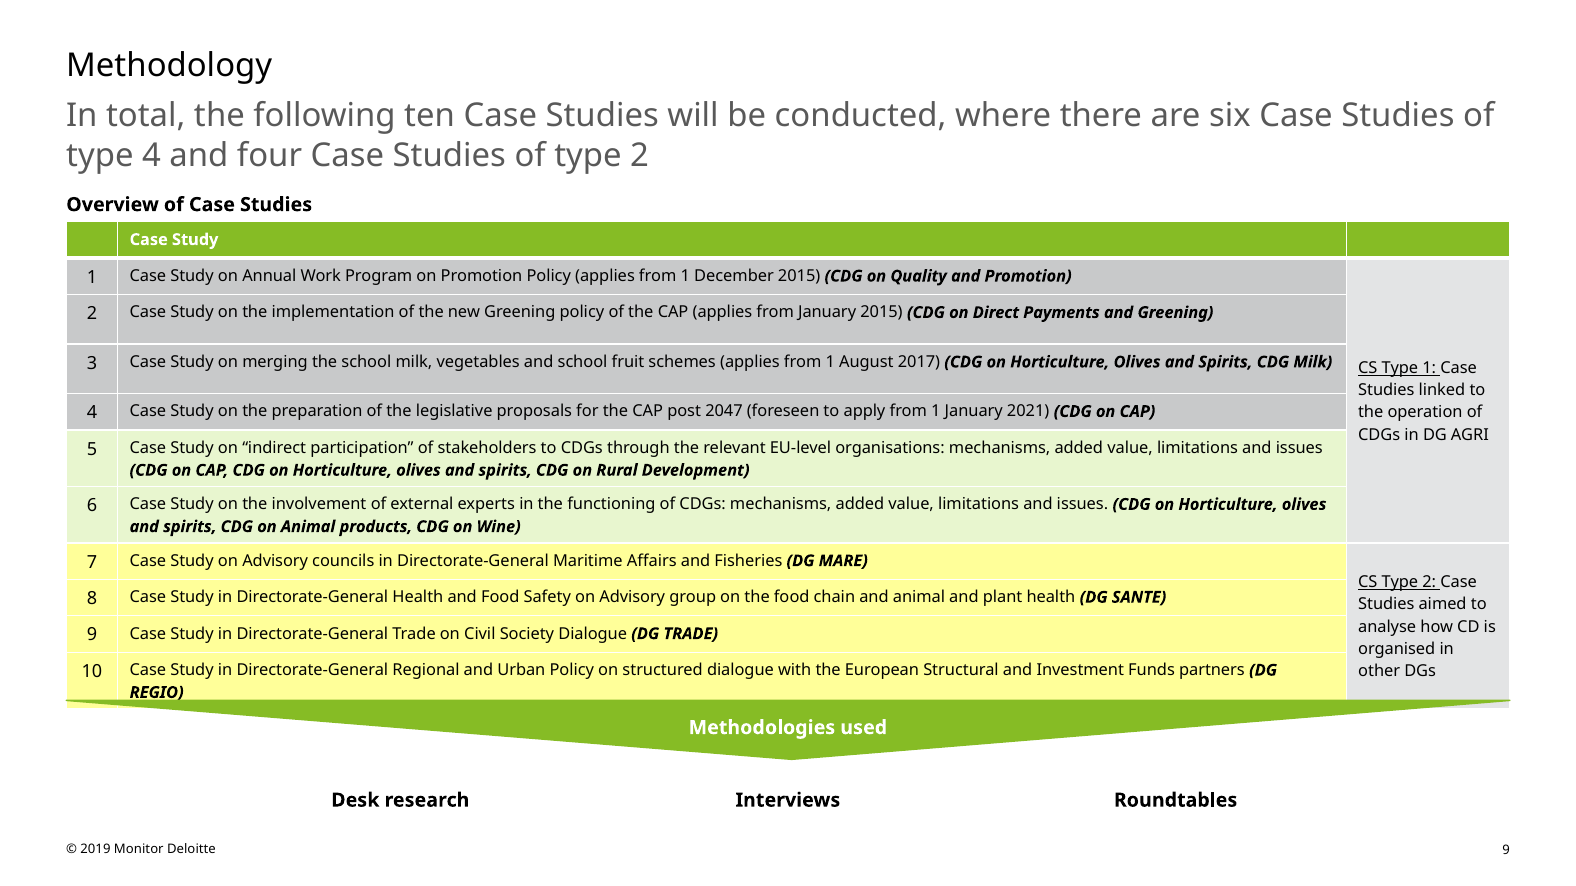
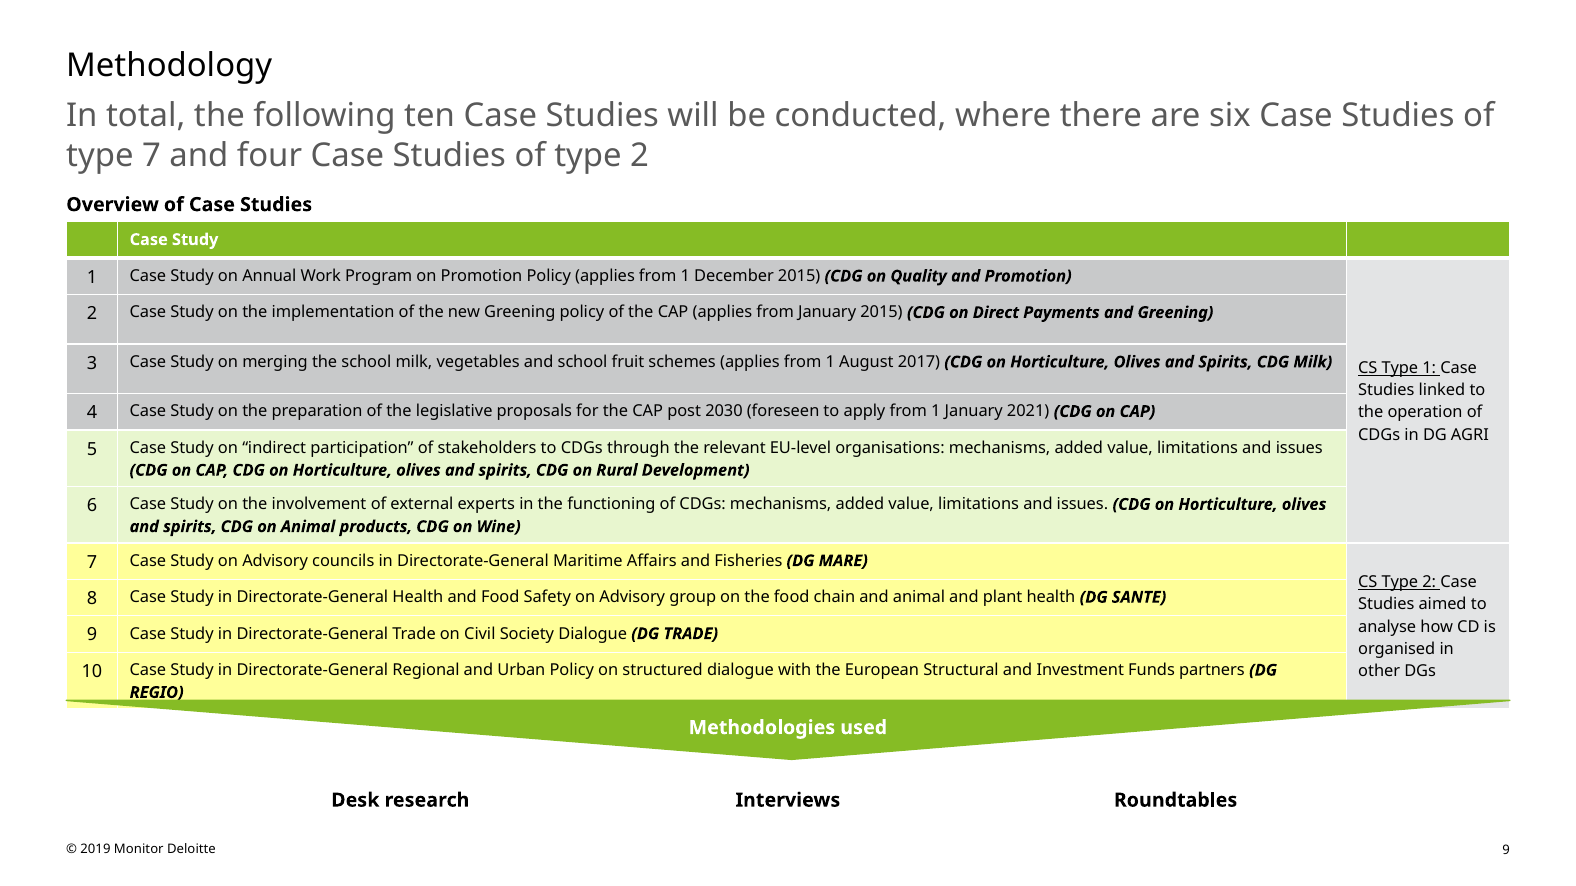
type 4: 4 -> 7 (151, 156)
2047: 2047 -> 2030 (724, 412)
